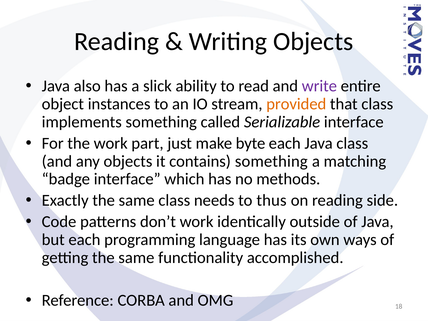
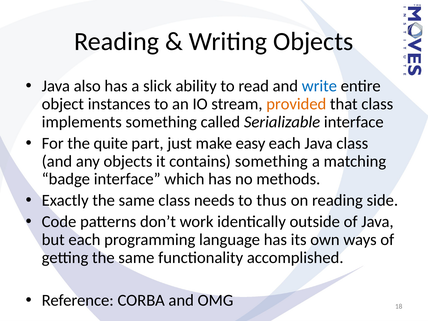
write colour: purple -> blue (319, 86)
the work: work -> quite (111, 143)
byte: byte -> easy (251, 143)
